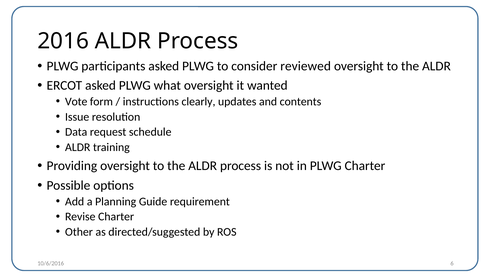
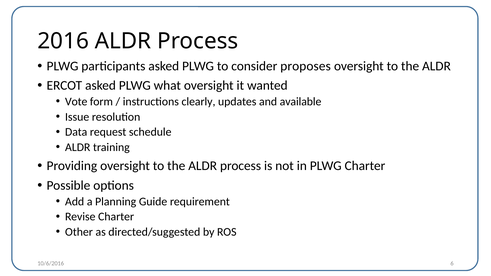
reviewed: reviewed -> proposes (306, 66)
contents: contents -> available (301, 102)
